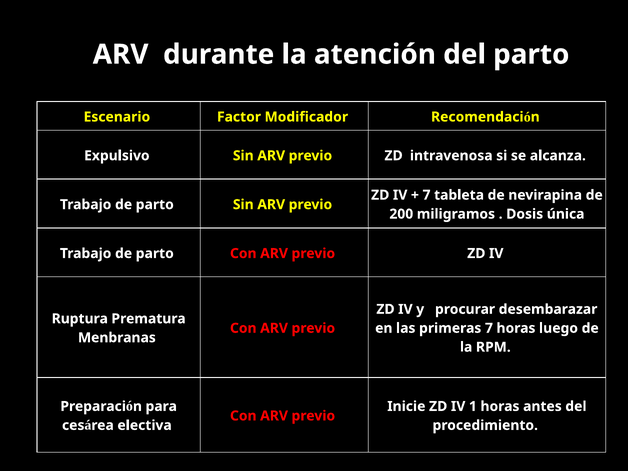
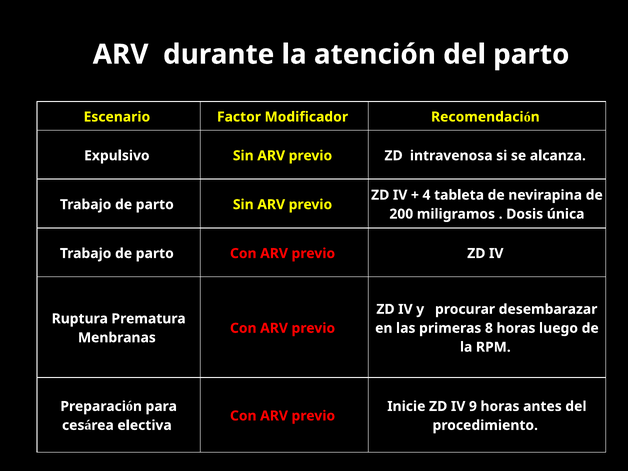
7: 7 -> 4 (426, 195)
primeras 7: 7 -> 8 (489, 328)
1: 1 -> 9 (473, 406)
